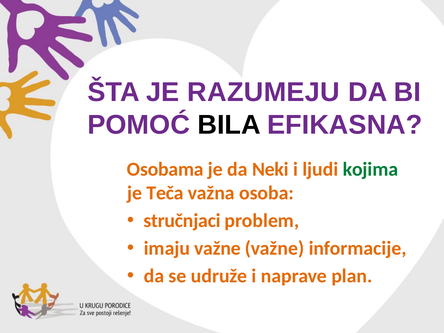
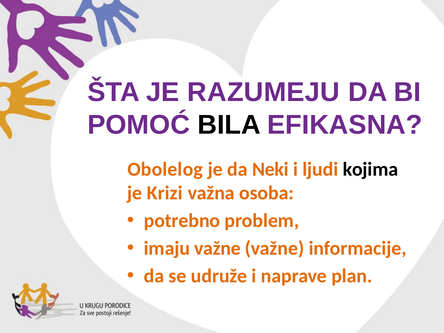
Osobama: Osobama -> Obolelog (165, 169)
kojima colour: green -> black (370, 169)
Teča: Teča -> Krizi (165, 193)
stručnjaci: stručnjaci -> potrebno (182, 221)
